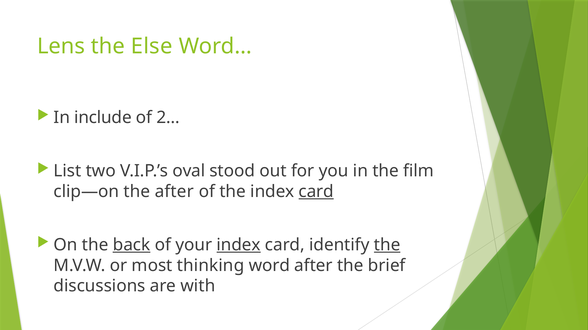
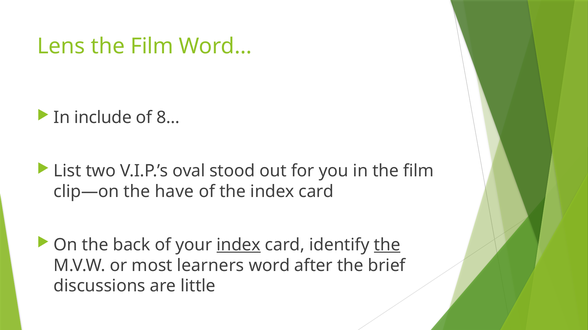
Else: Else -> Film (152, 46)
2…: 2… -> 8… (168, 118)
the after: after -> have (174, 192)
card underline: present -> none (316, 192)
back underline: present -> none (132, 245)
thinking: thinking -> learners (211, 266)
with: with -> little (198, 287)
